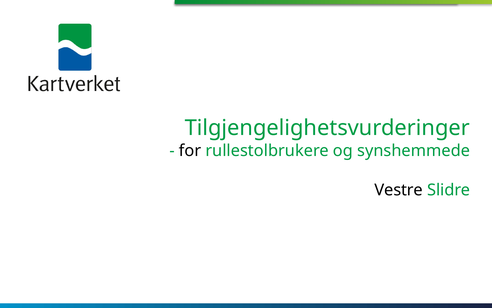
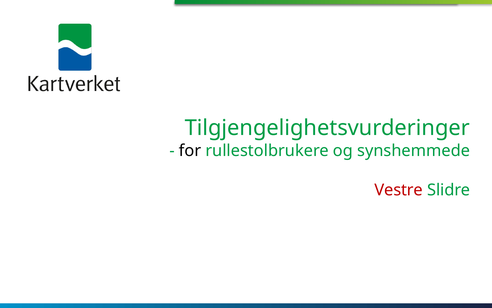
Vestre colour: black -> red (399, 190)
